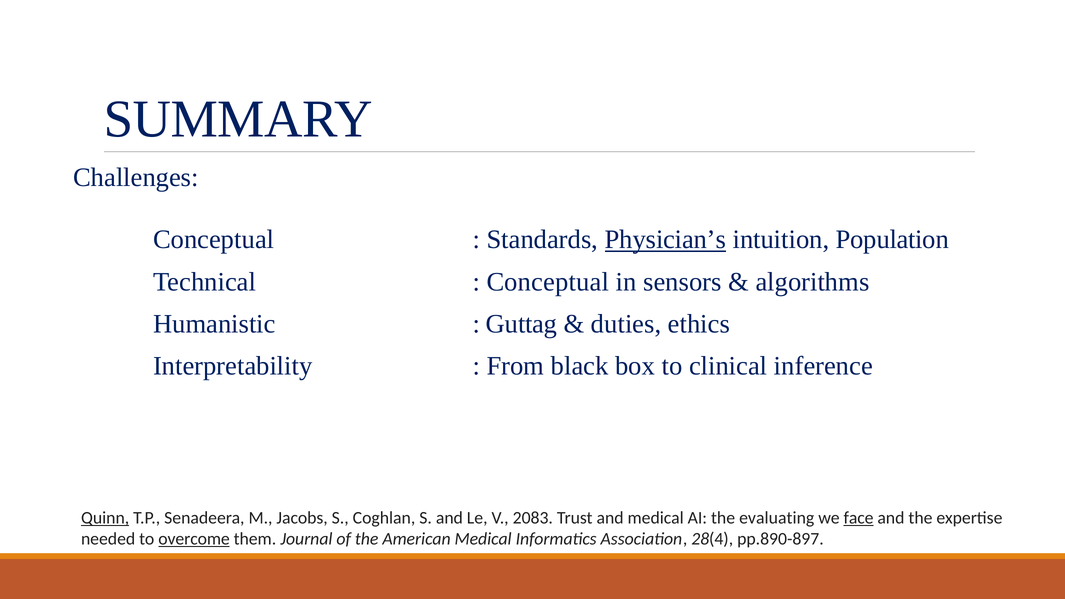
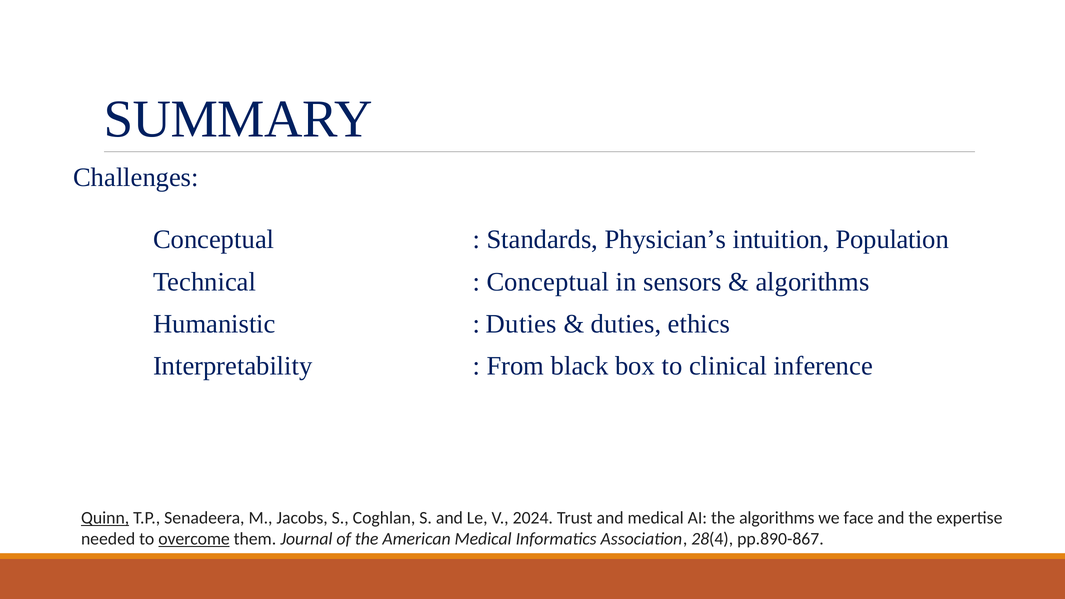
Physician’s underline: present -> none (665, 240)
Guttag: Guttag -> Duties (521, 324)
2083: 2083 -> 2024 (533, 518)
the evaluating: evaluating -> algorithms (777, 518)
face underline: present -> none (859, 518)
pp.890-897: pp.890-897 -> pp.890-867 (780, 539)
